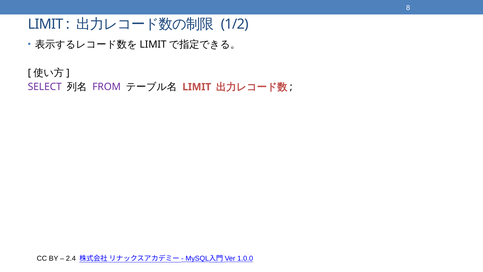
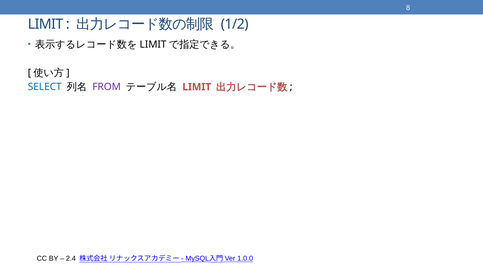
SELECT colour: purple -> blue (45, 87)
